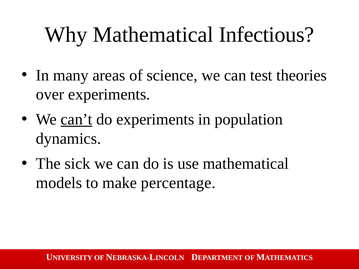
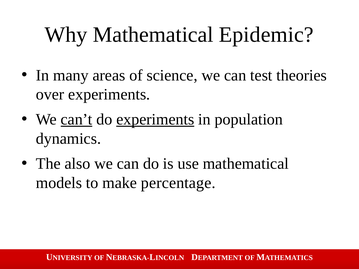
Infectious: Infectious -> Epidemic (266, 35)
experiments underline: none -> present (155, 120)
sick: sick -> also (77, 164)
